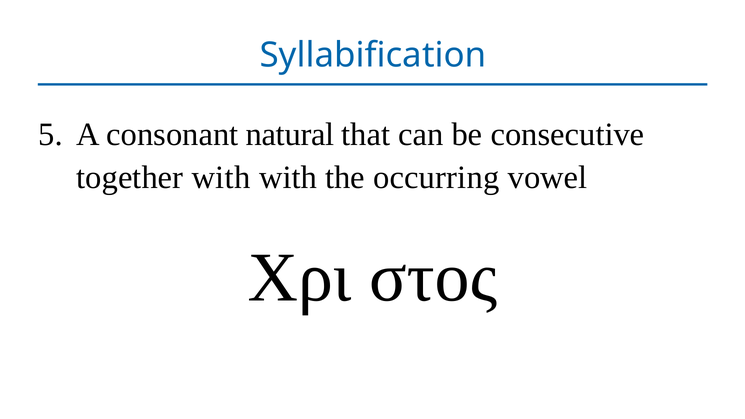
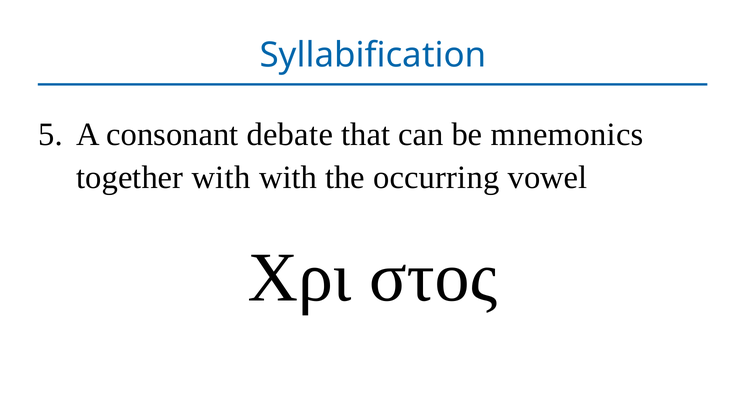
natural: natural -> debate (290, 134)
consecutive: consecutive -> mnemonics (567, 134)
